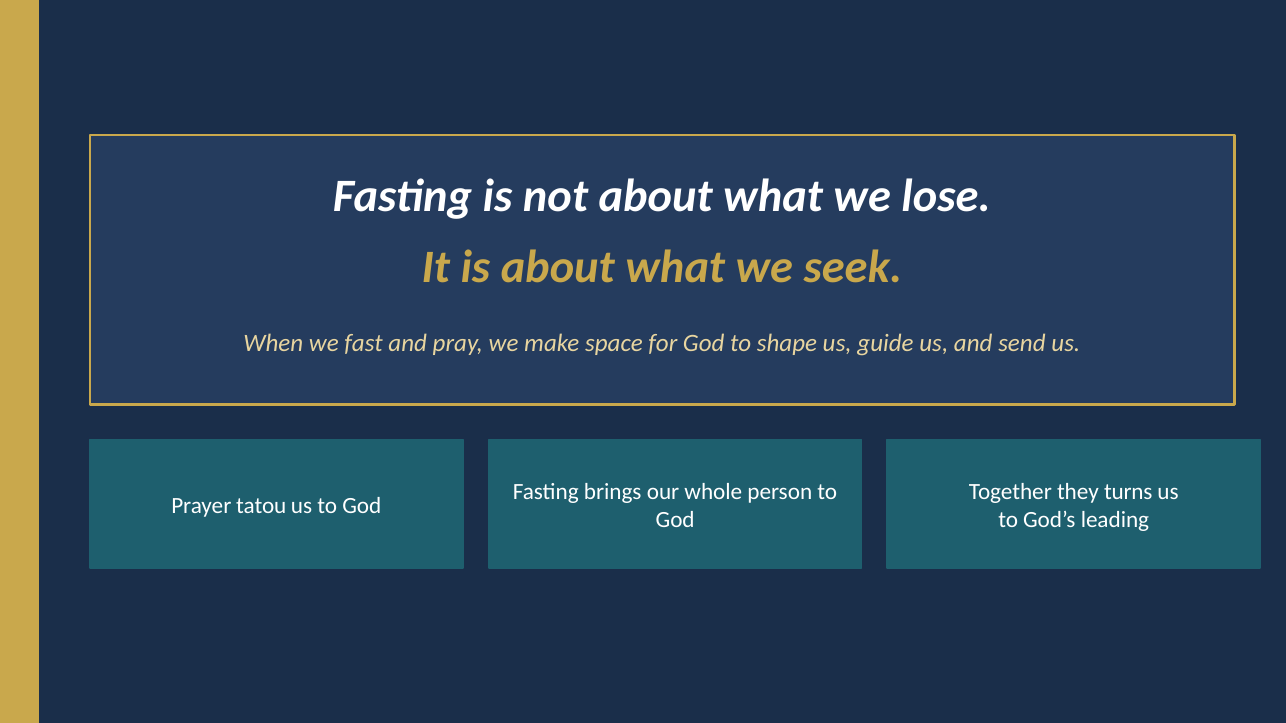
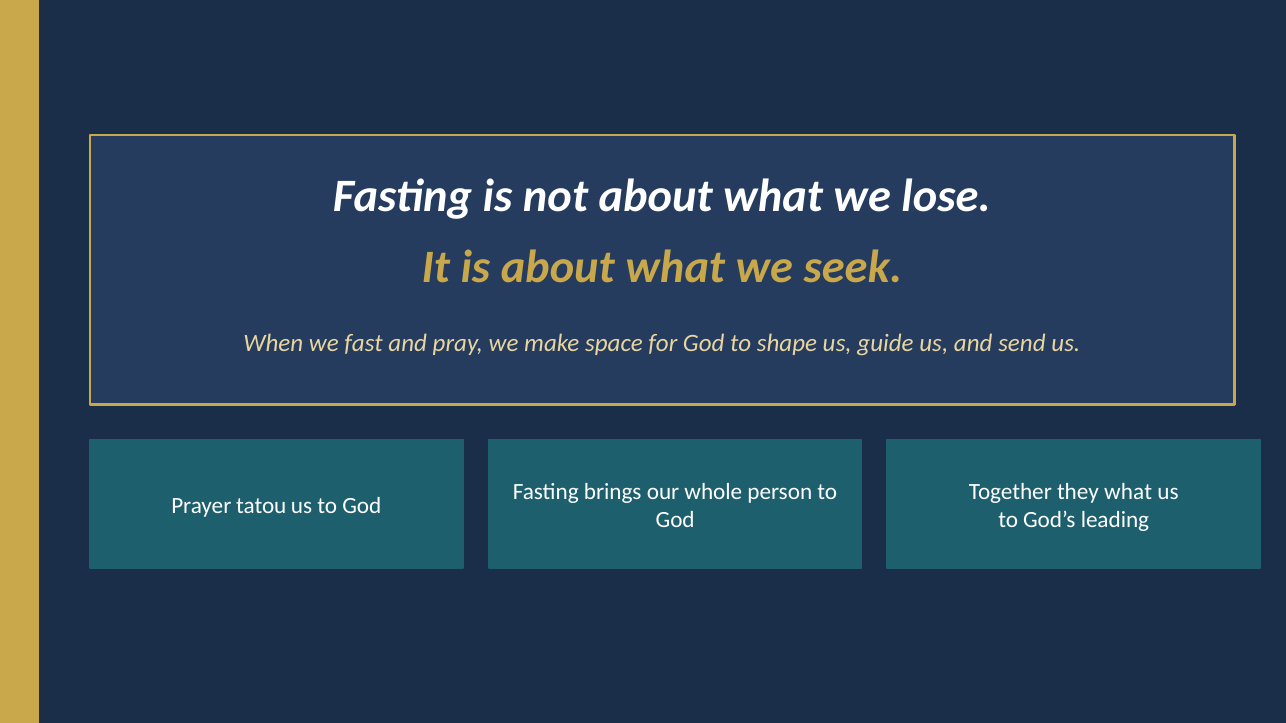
they turns: turns -> what (1128, 492)
